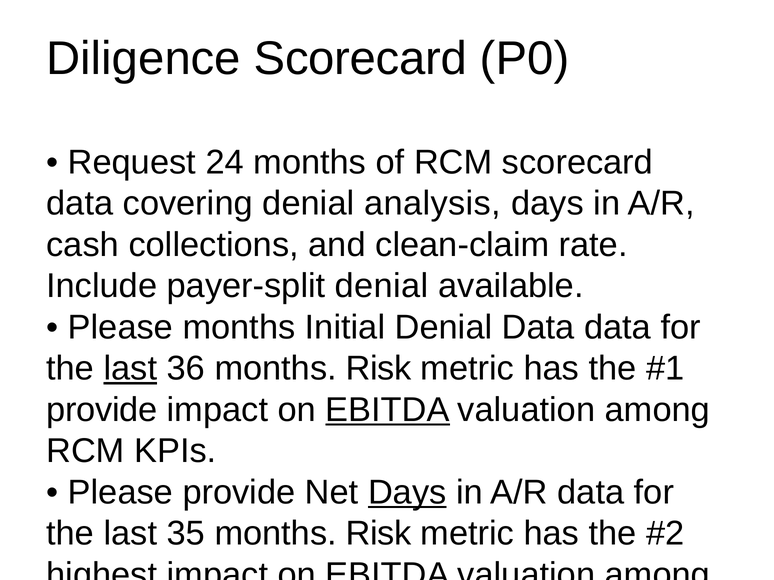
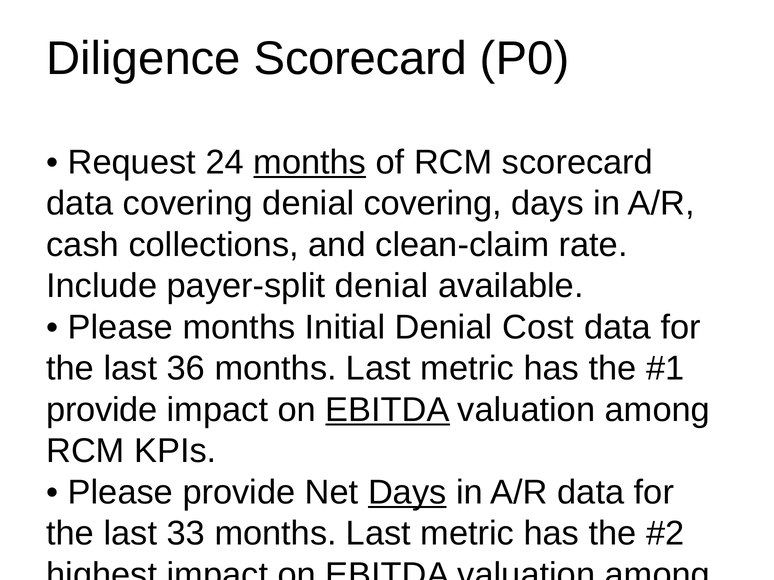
months underline: none -> present (310, 162)
denial analysis: analysis -> covering (433, 204)
Denial Data: Data -> Cost (538, 327)
last underline: present -> none (130, 369)
36 months Risk: Risk -> Last (378, 369)
35: 35 -> 33 (186, 534)
Risk: Risk -> Last (378, 534)
